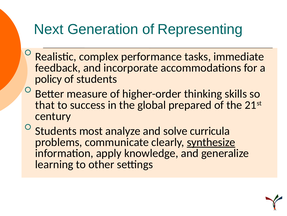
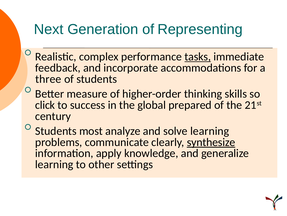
tasks underline: none -> present (198, 57)
policy: policy -> three (48, 79)
that: that -> click (45, 105)
solve curricula: curricula -> learning (210, 131)
